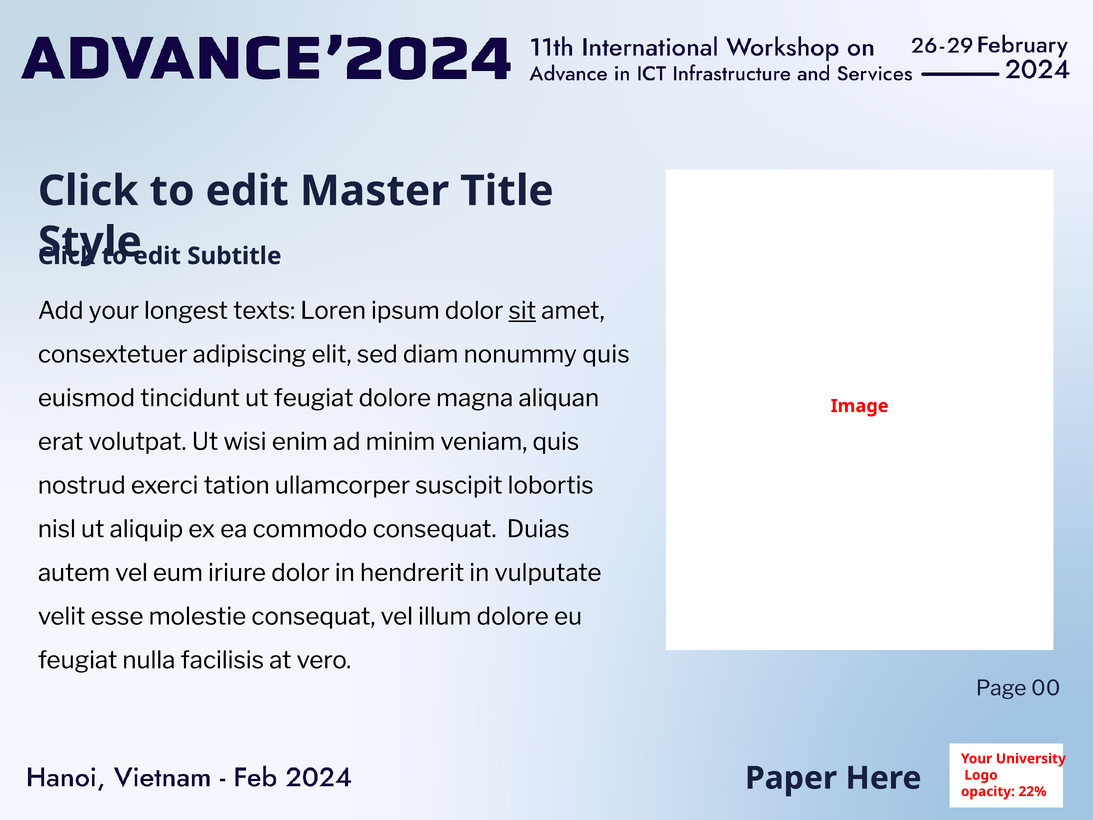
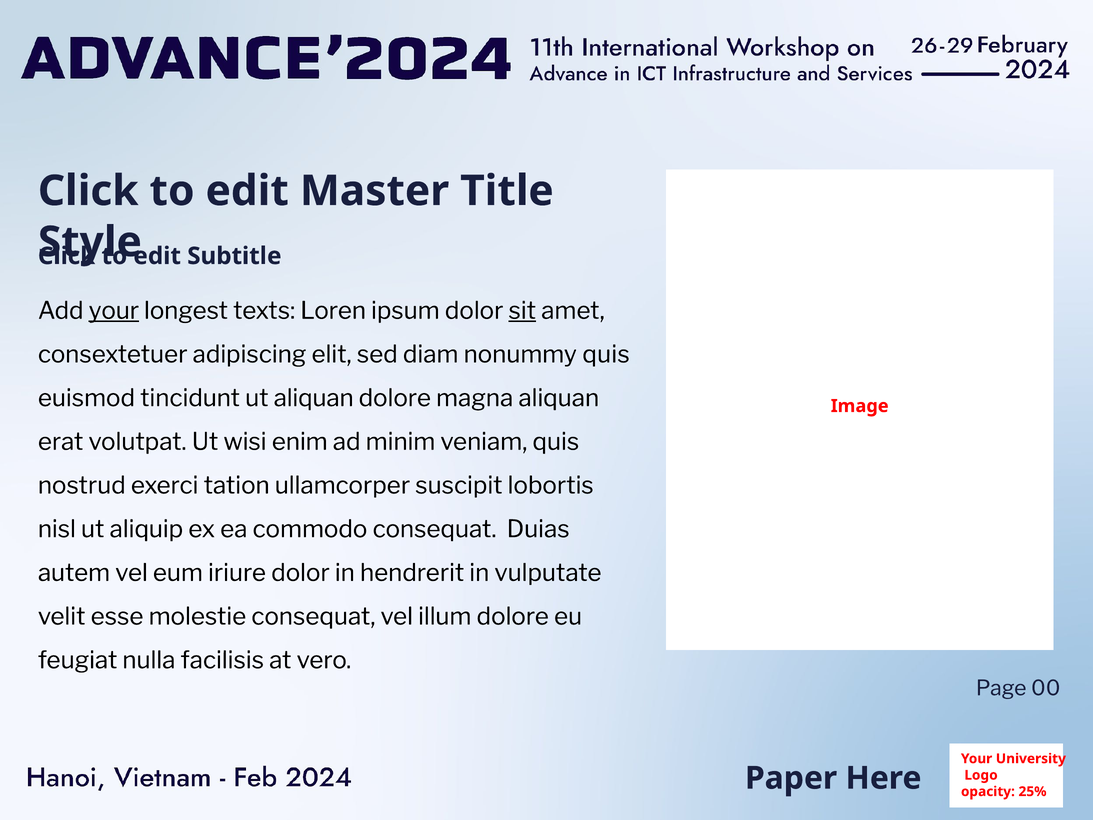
your underline: none -> present (114, 311)
ut feugiat: feugiat -> aliquan (314, 398)
22%: 22% -> 25% (1033, 791)
